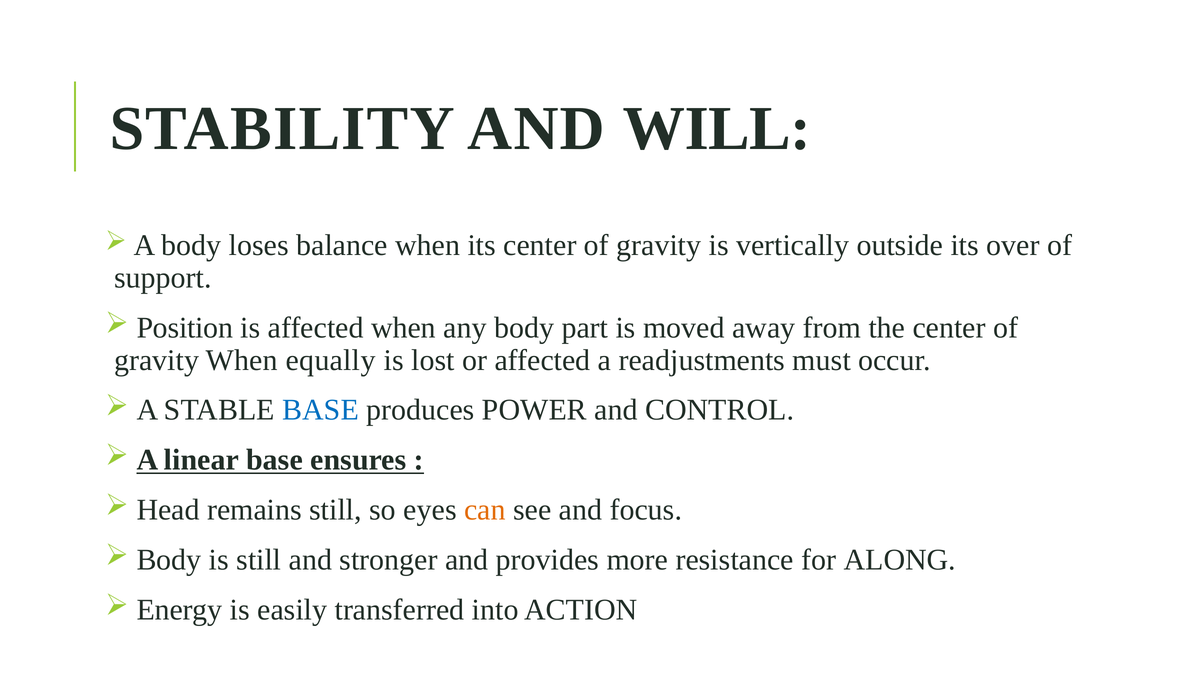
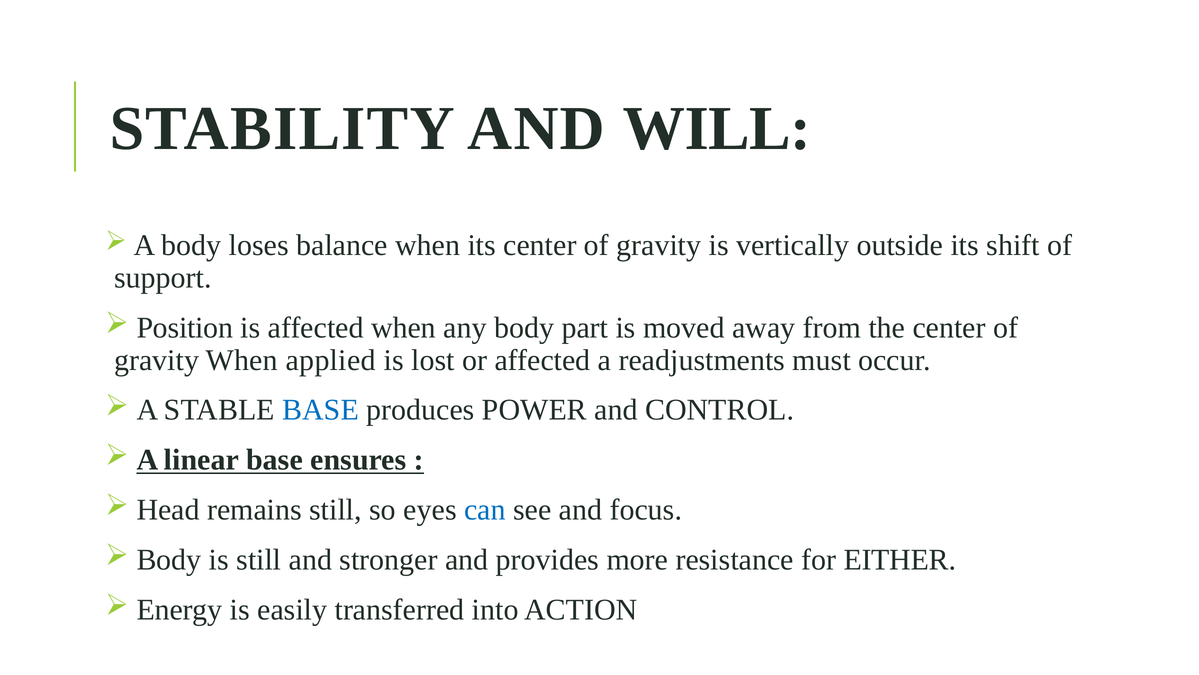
over: over -> shift (1013, 245)
equally: equally -> applied (331, 360)
can colour: orange -> blue (485, 509)
ALONG: ALONG -> EITHER (900, 559)
